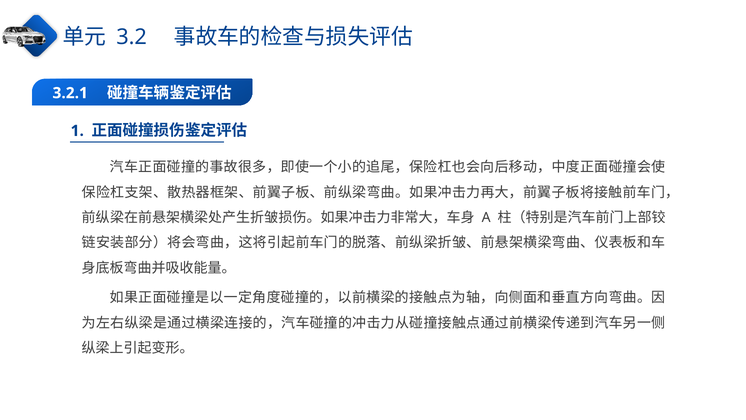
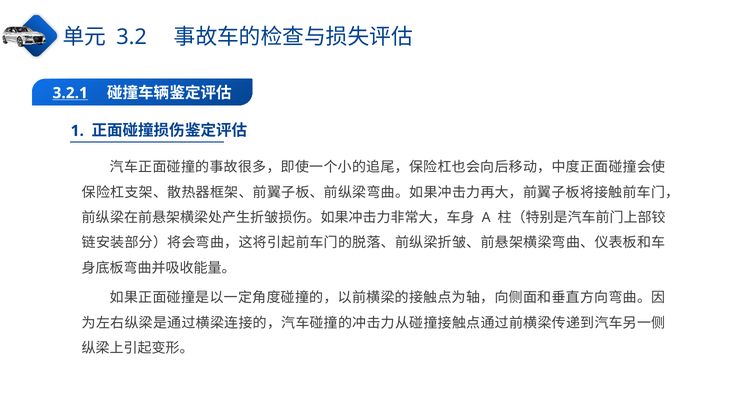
3.2.1 underline: none -> present (70, 93)
